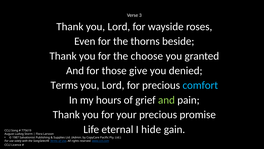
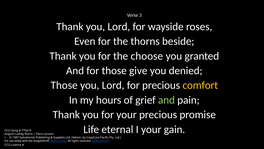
Terms: Terms -> Those (64, 85)
comfort colour: light blue -> yellow (200, 85)
I hide: hide -> your (151, 129)
